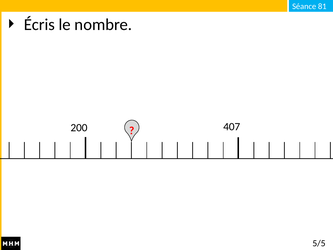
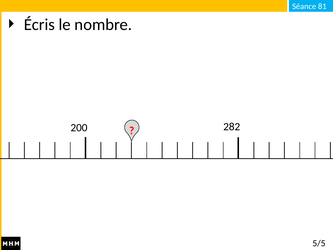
407: 407 -> 282 (232, 127)
